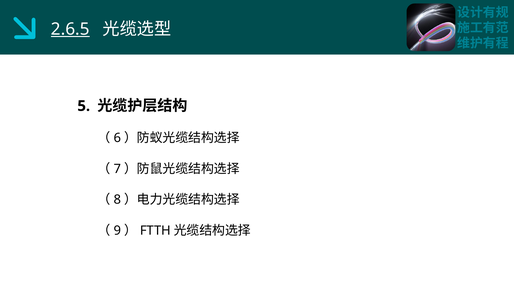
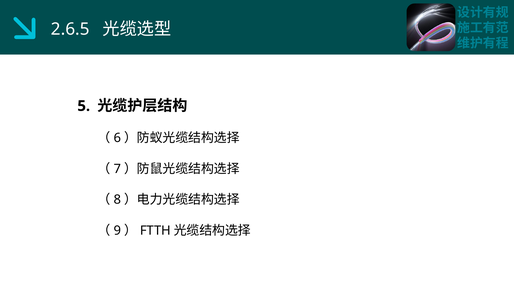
2.6.5 underline: present -> none (70, 29)
